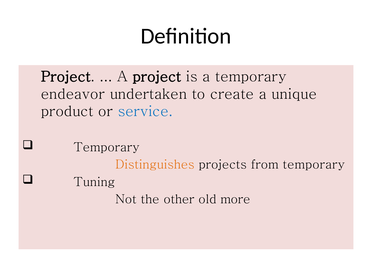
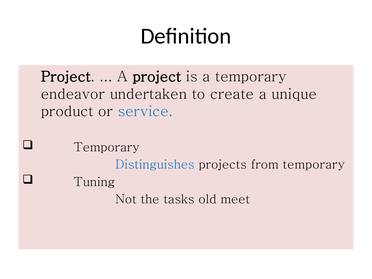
Distinguishes colour: orange -> blue (155, 165)
other: other -> tasks (179, 199)
more: more -> meet (235, 199)
